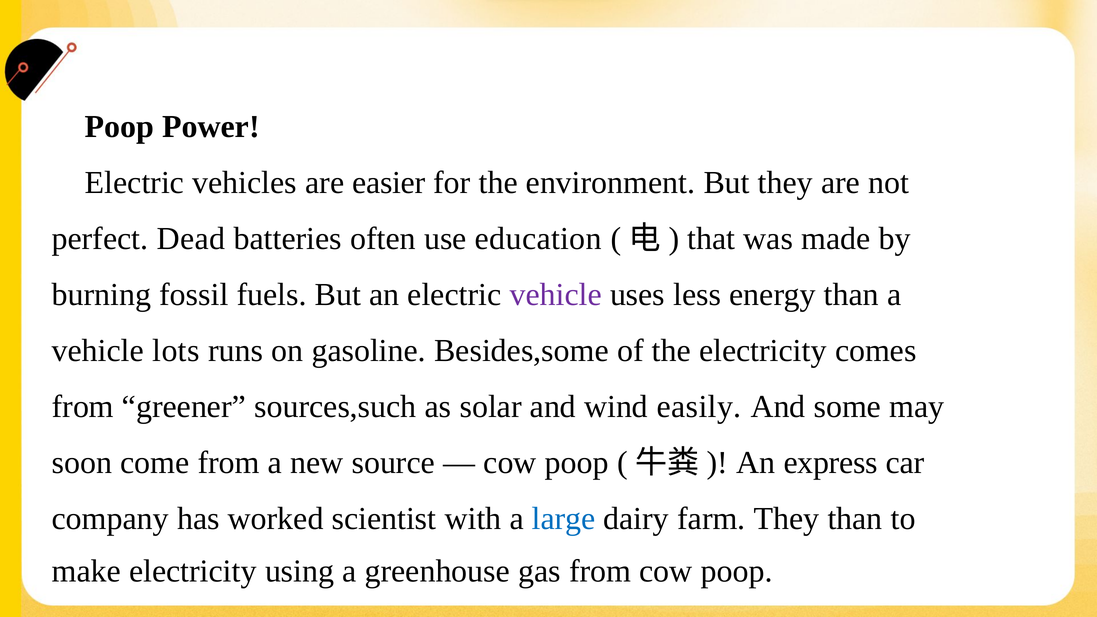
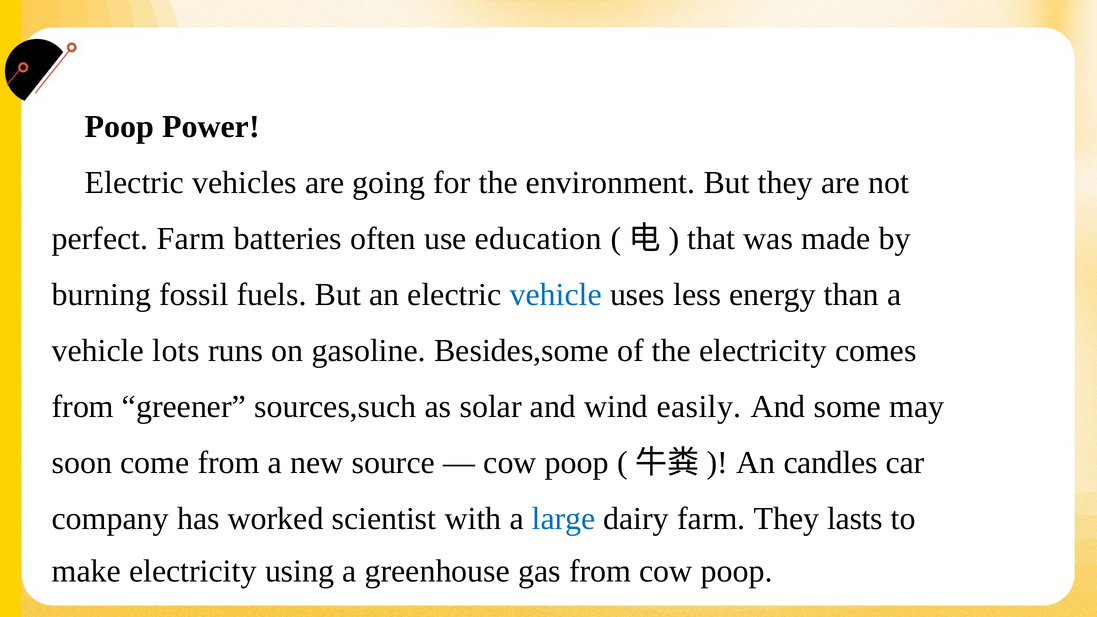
easier: easier -> going (389, 182)
perfect Dead: Dead -> Farm (191, 238)
vehicle colour: purple -> blue (556, 295)
express: express -> candles (831, 463)
They than: than -> lasts (855, 519)
